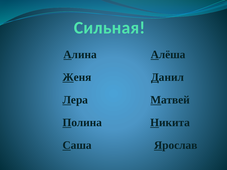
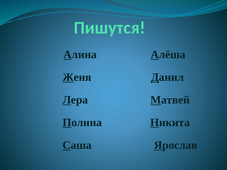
Сильная: Сильная -> Пишутся (110, 28)
